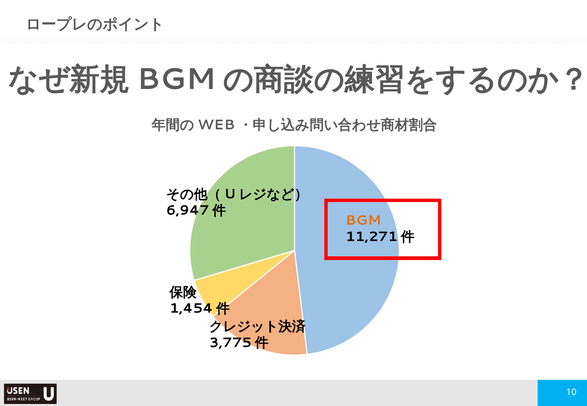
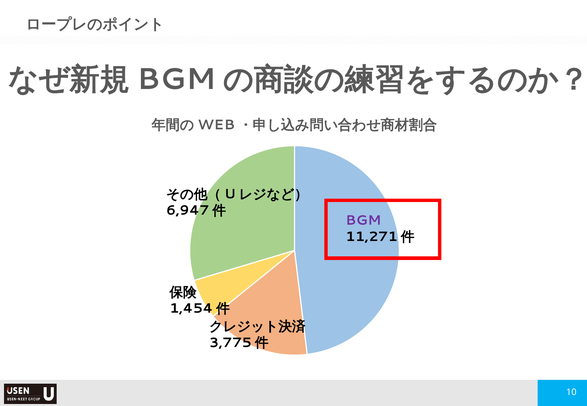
BGM colour: orange -> purple (363, 221)
